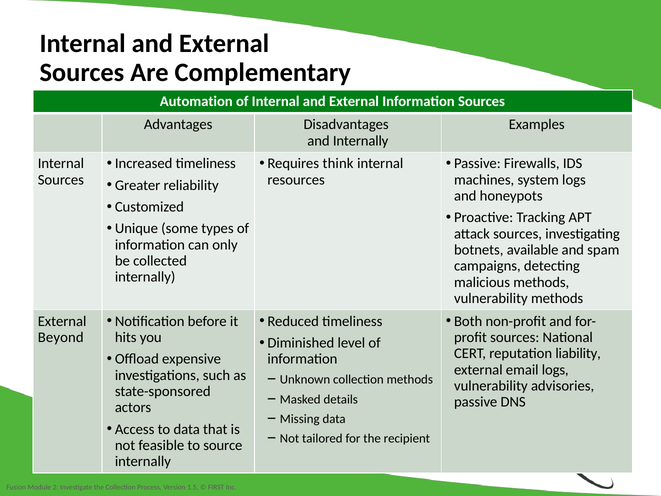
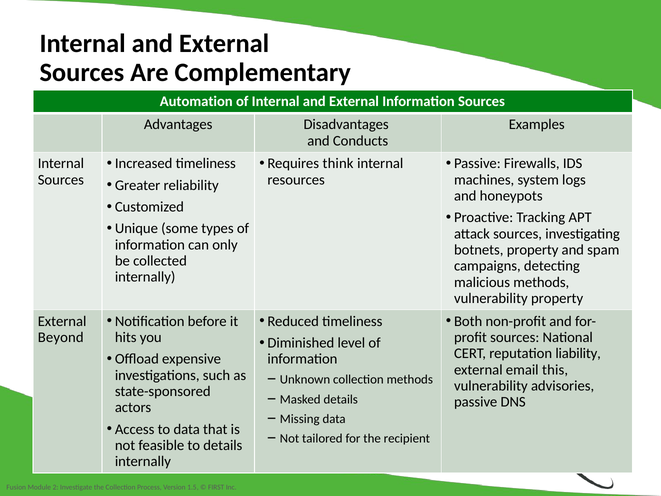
and Internally: Internally -> Conducts (361, 141)
botnets available: available -> property (533, 250)
vulnerability methods: methods -> property (557, 298)
email logs: logs -> this (555, 370)
to source: source -> details (223, 445)
